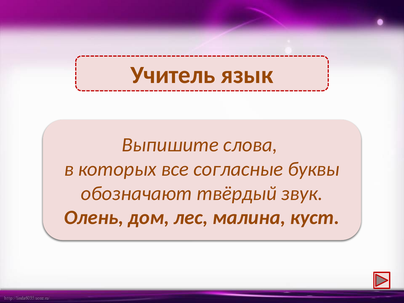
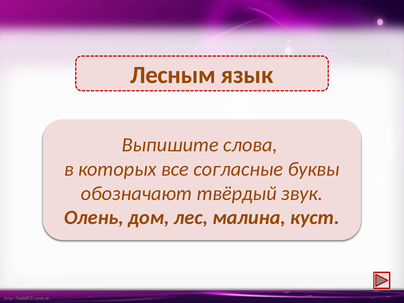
Учитель: Учитель -> Лесным (173, 75)
